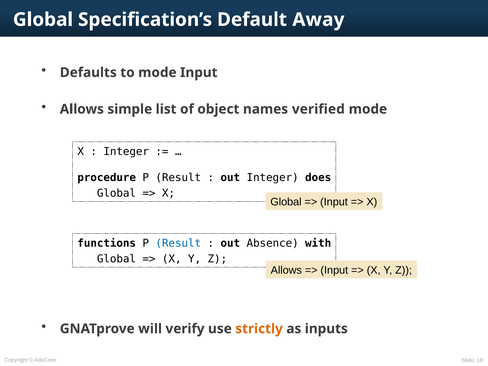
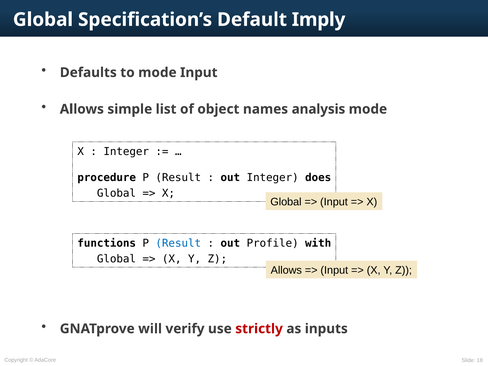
Away: Away -> Imply (319, 20)
verified: verified -> analysis (318, 109)
Absence: Absence -> Profile (273, 243)
strictly colour: orange -> red (259, 329)
